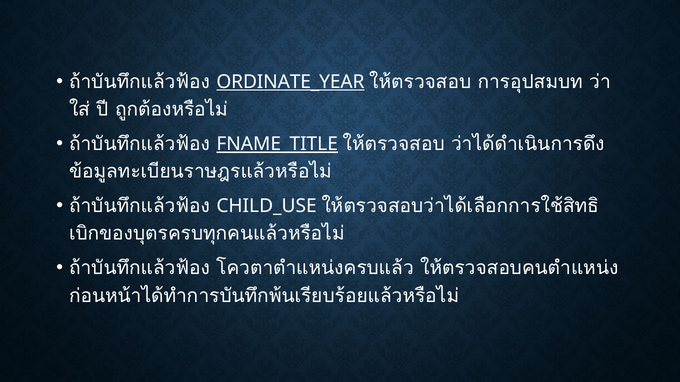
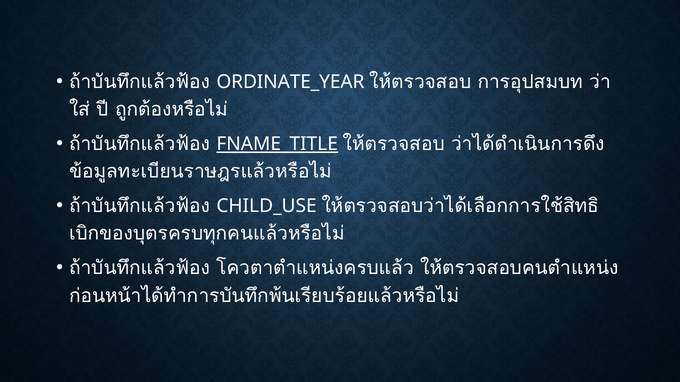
ORDINATE_YEAR underline: present -> none (290, 82)
